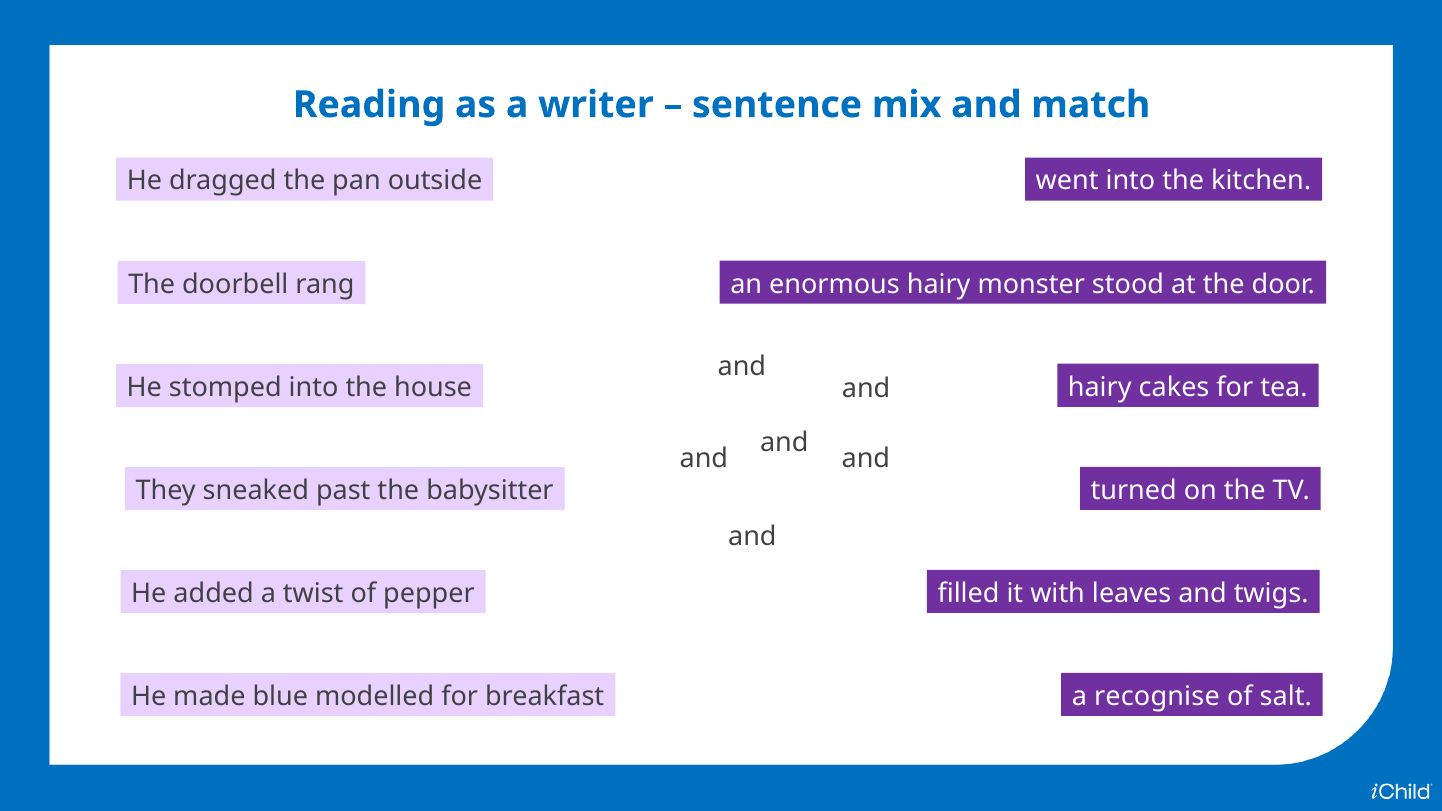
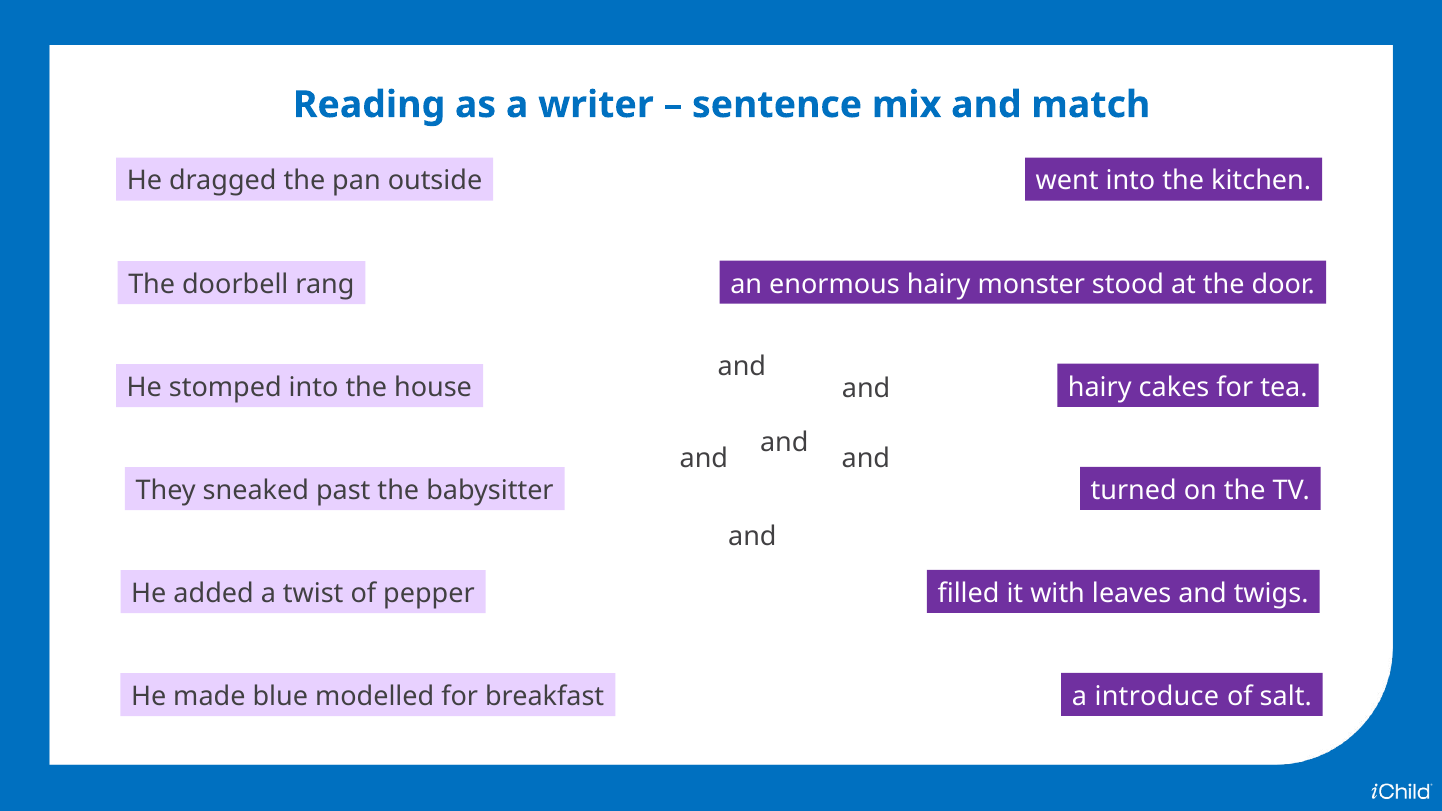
recognise: recognise -> introduce (1157, 696)
